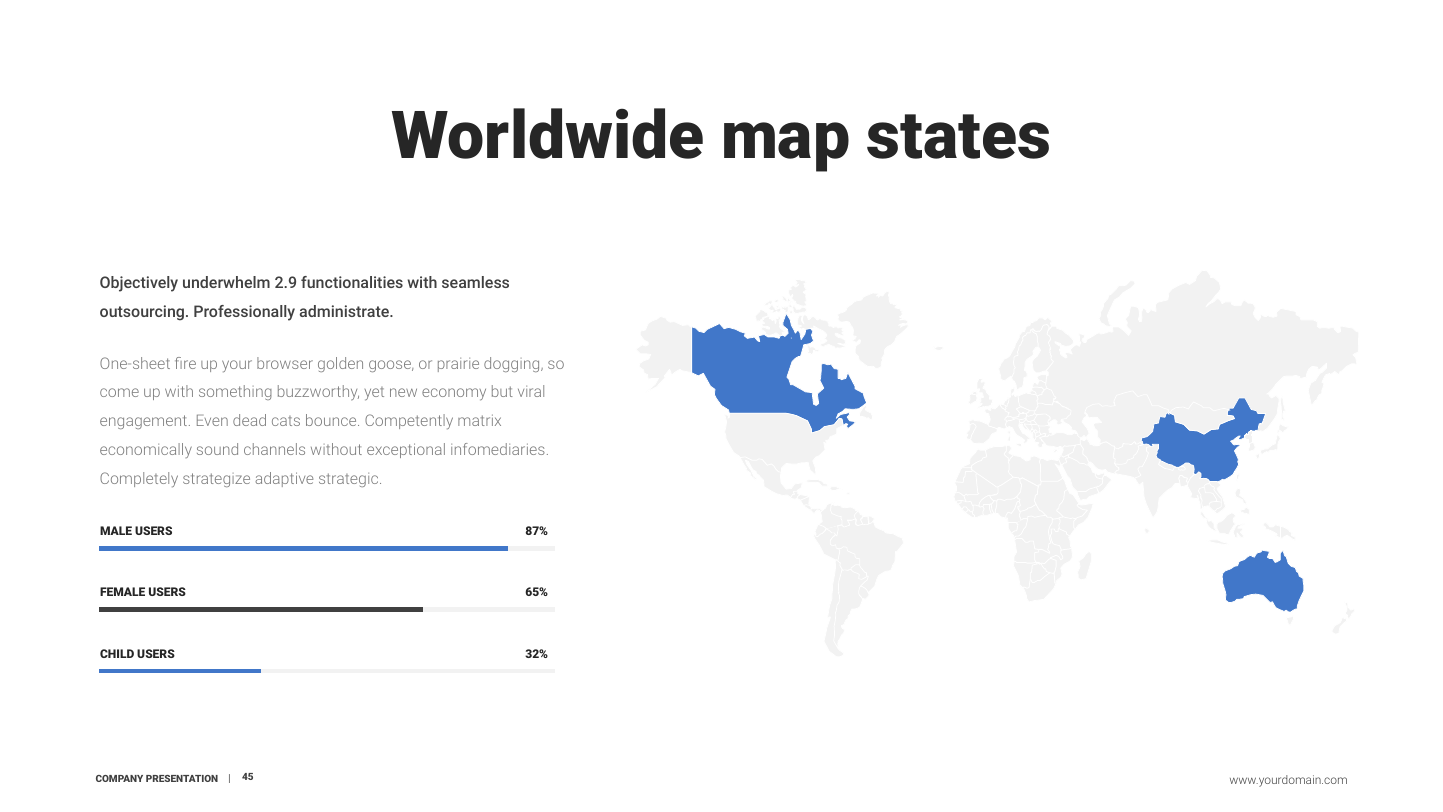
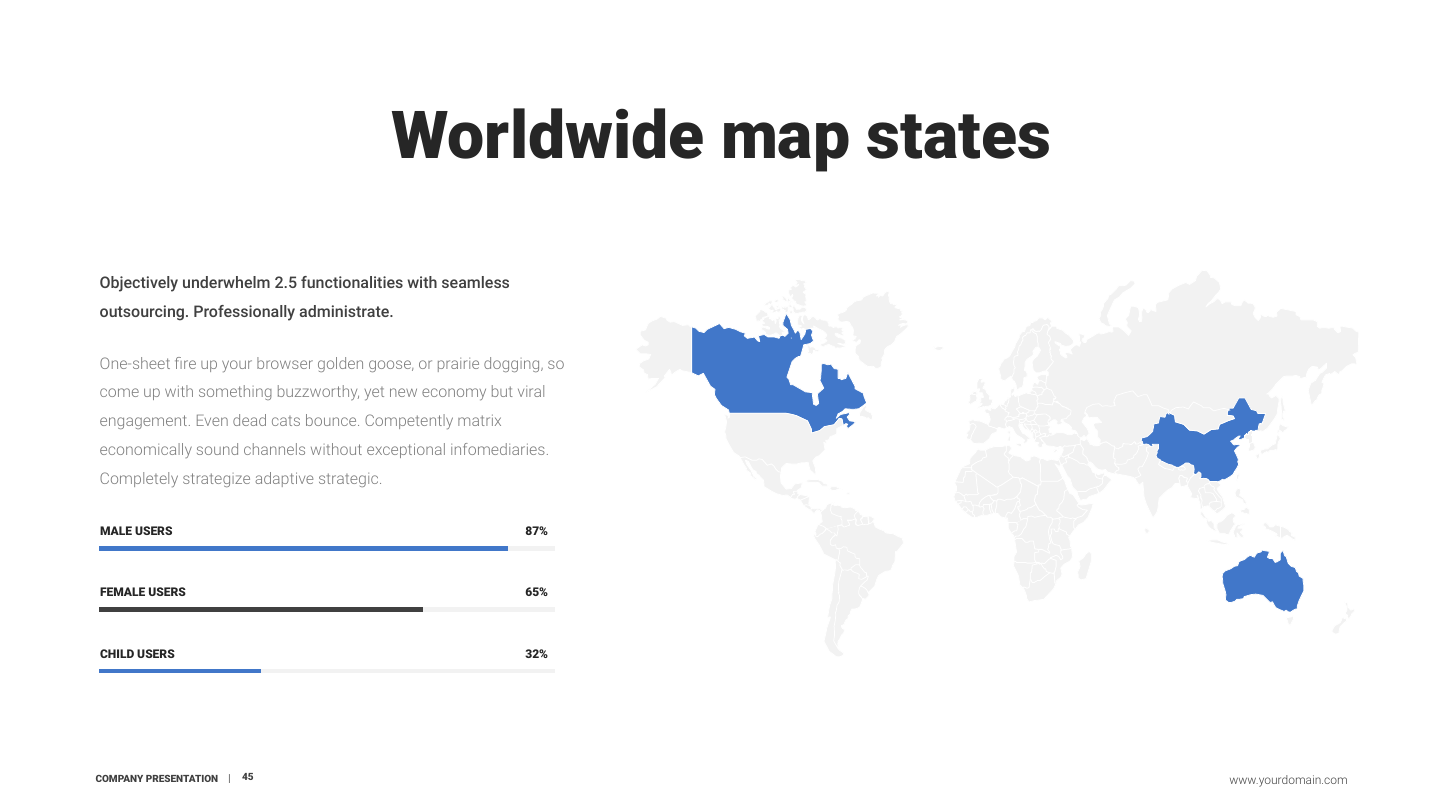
2.9: 2.9 -> 2.5 (286, 283)
